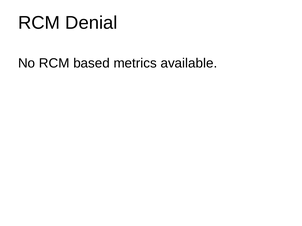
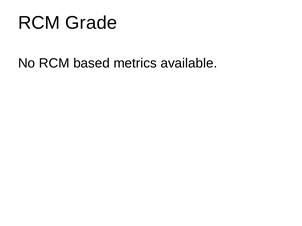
Denial: Denial -> Grade (91, 23)
